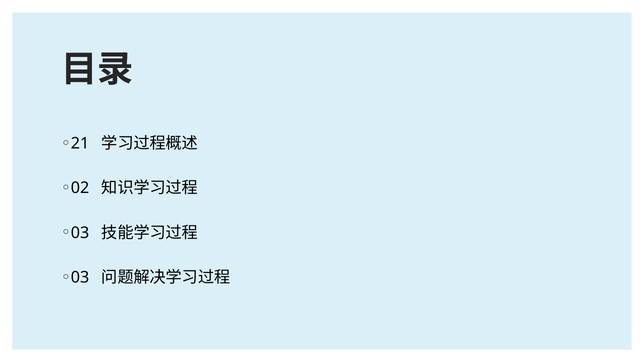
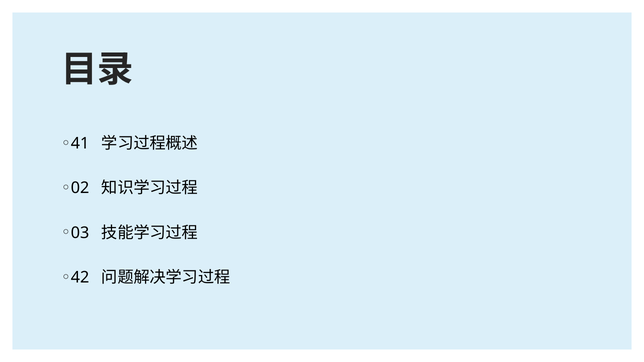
21: 21 -> 41 (80, 144)
03: 03 -> 42 (80, 278)
